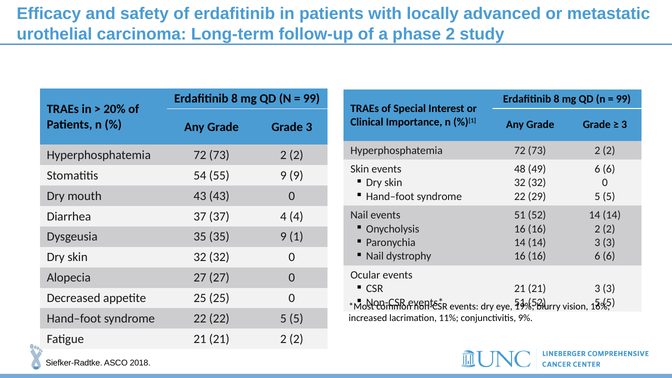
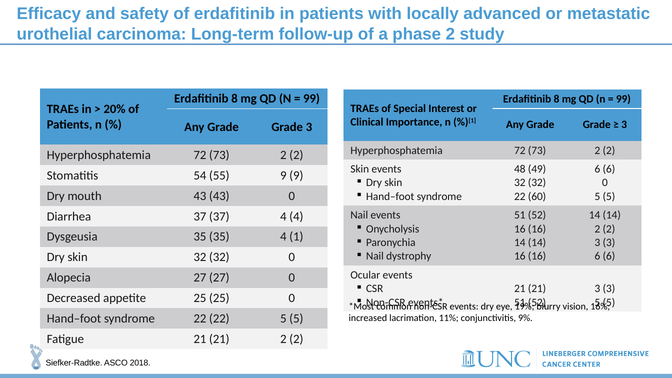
29: 29 -> 60 (537, 196)
35 9: 9 -> 4 (283, 237)
